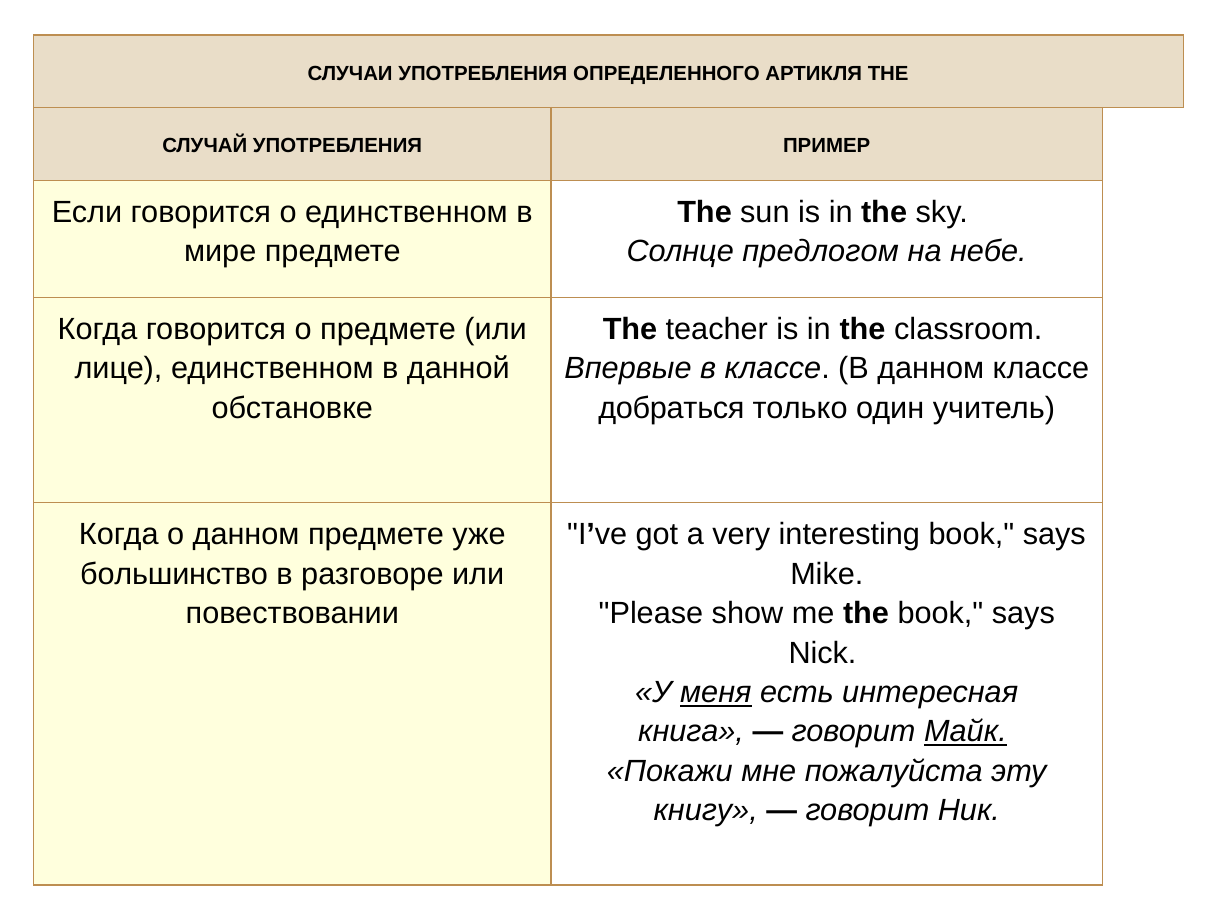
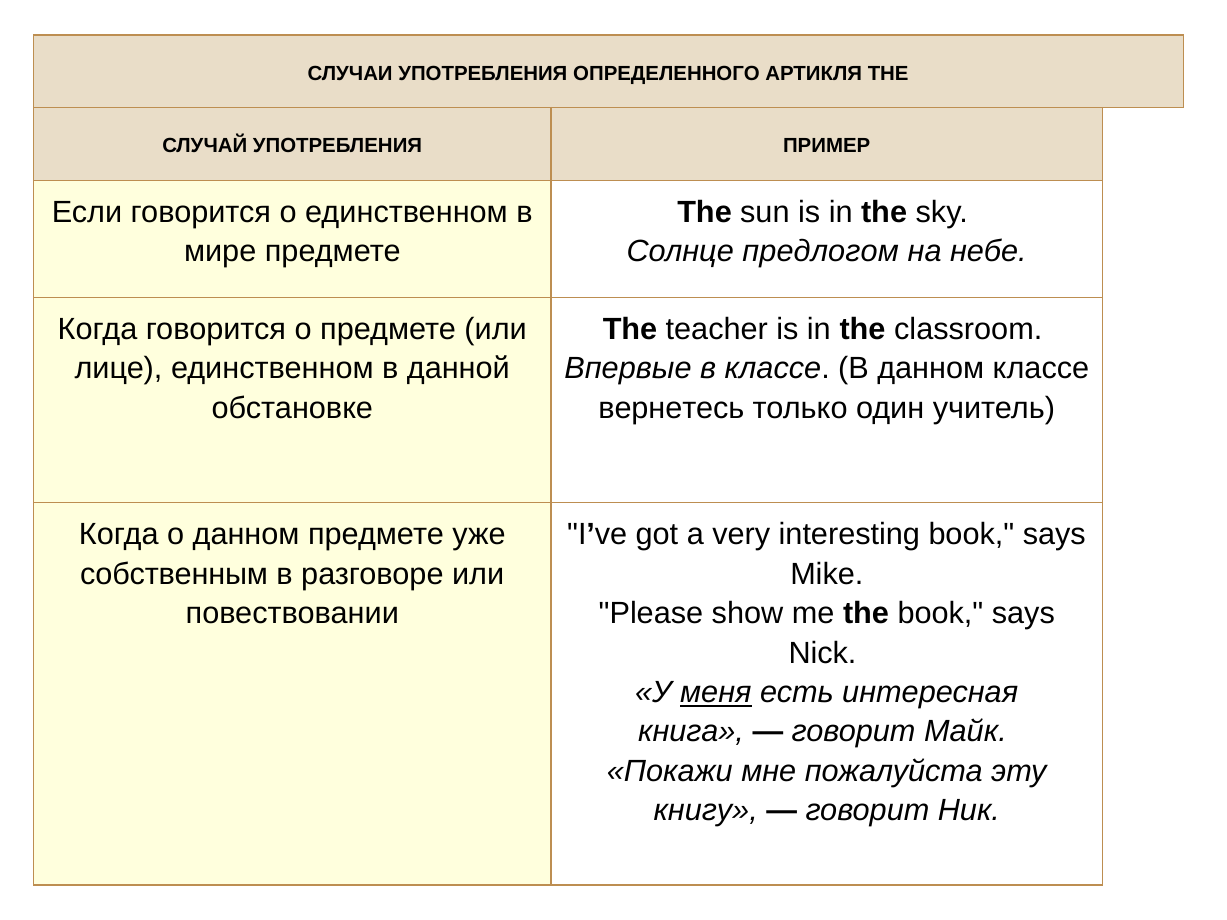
добраться: добраться -> вернетесь (671, 408)
большинство: большинство -> собственным (174, 574)
Майк underline: present -> none (965, 732)
